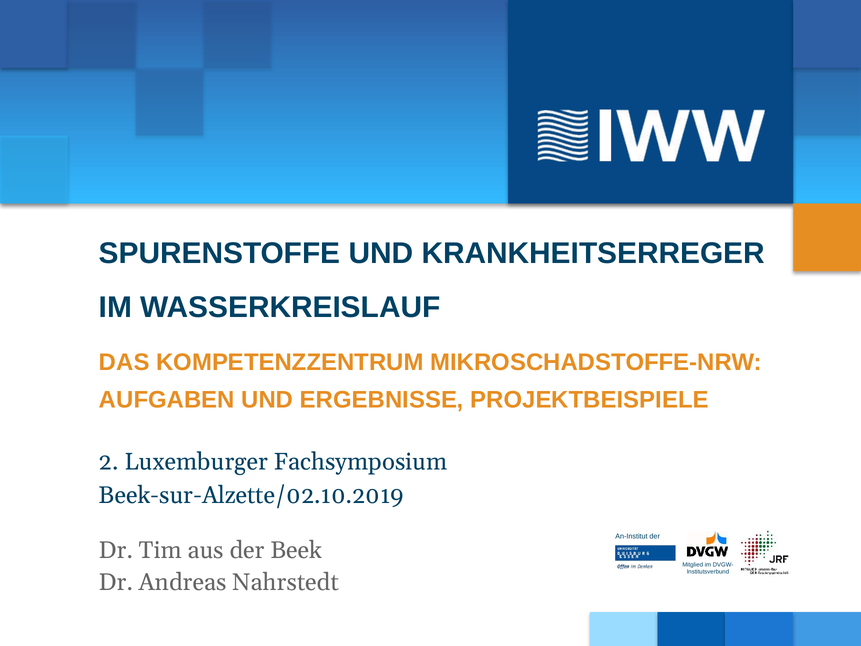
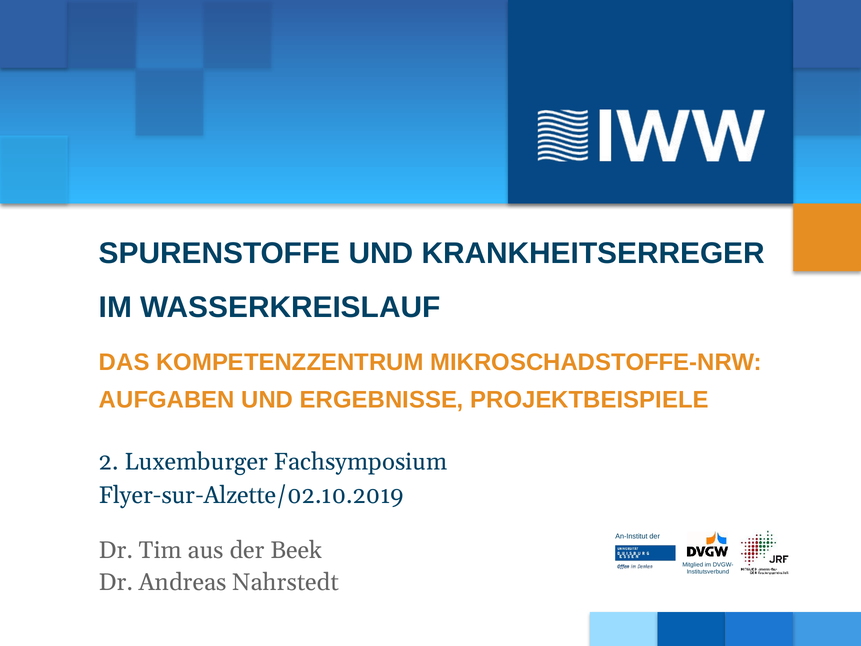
Beek-sur-Alzette/02.10.2019: Beek-sur-Alzette/02.10.2019 -> Flyer-sur-Alzette/02.10.2019 (251, 495)
